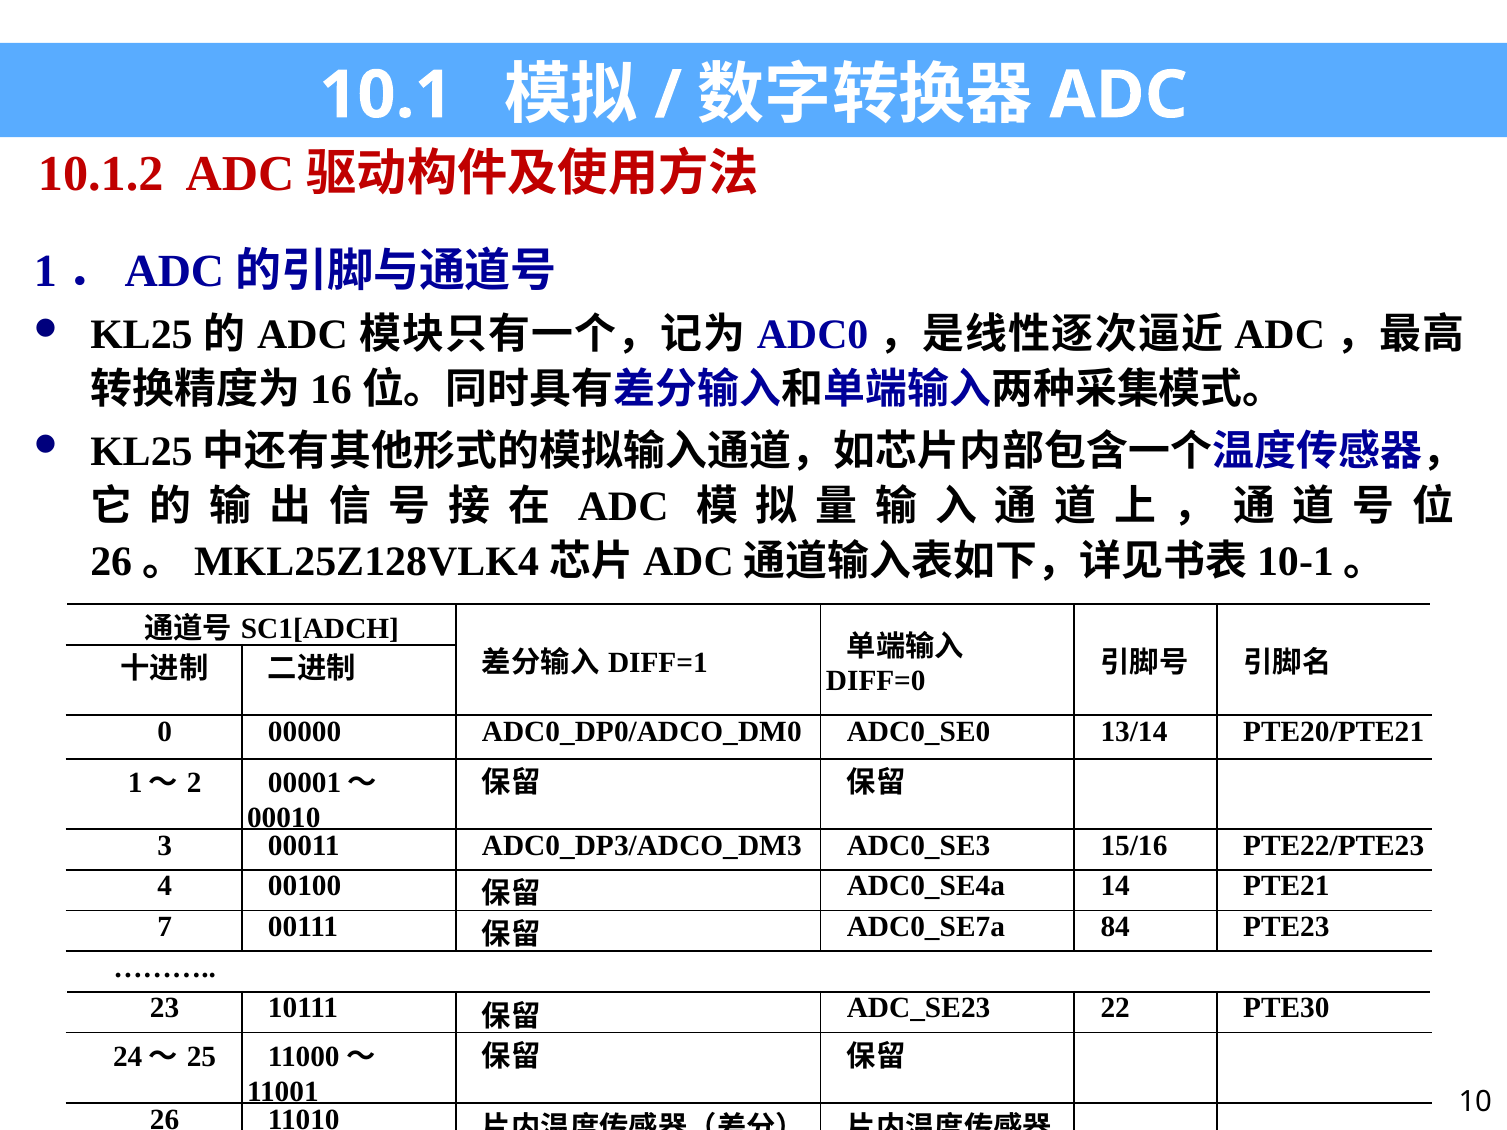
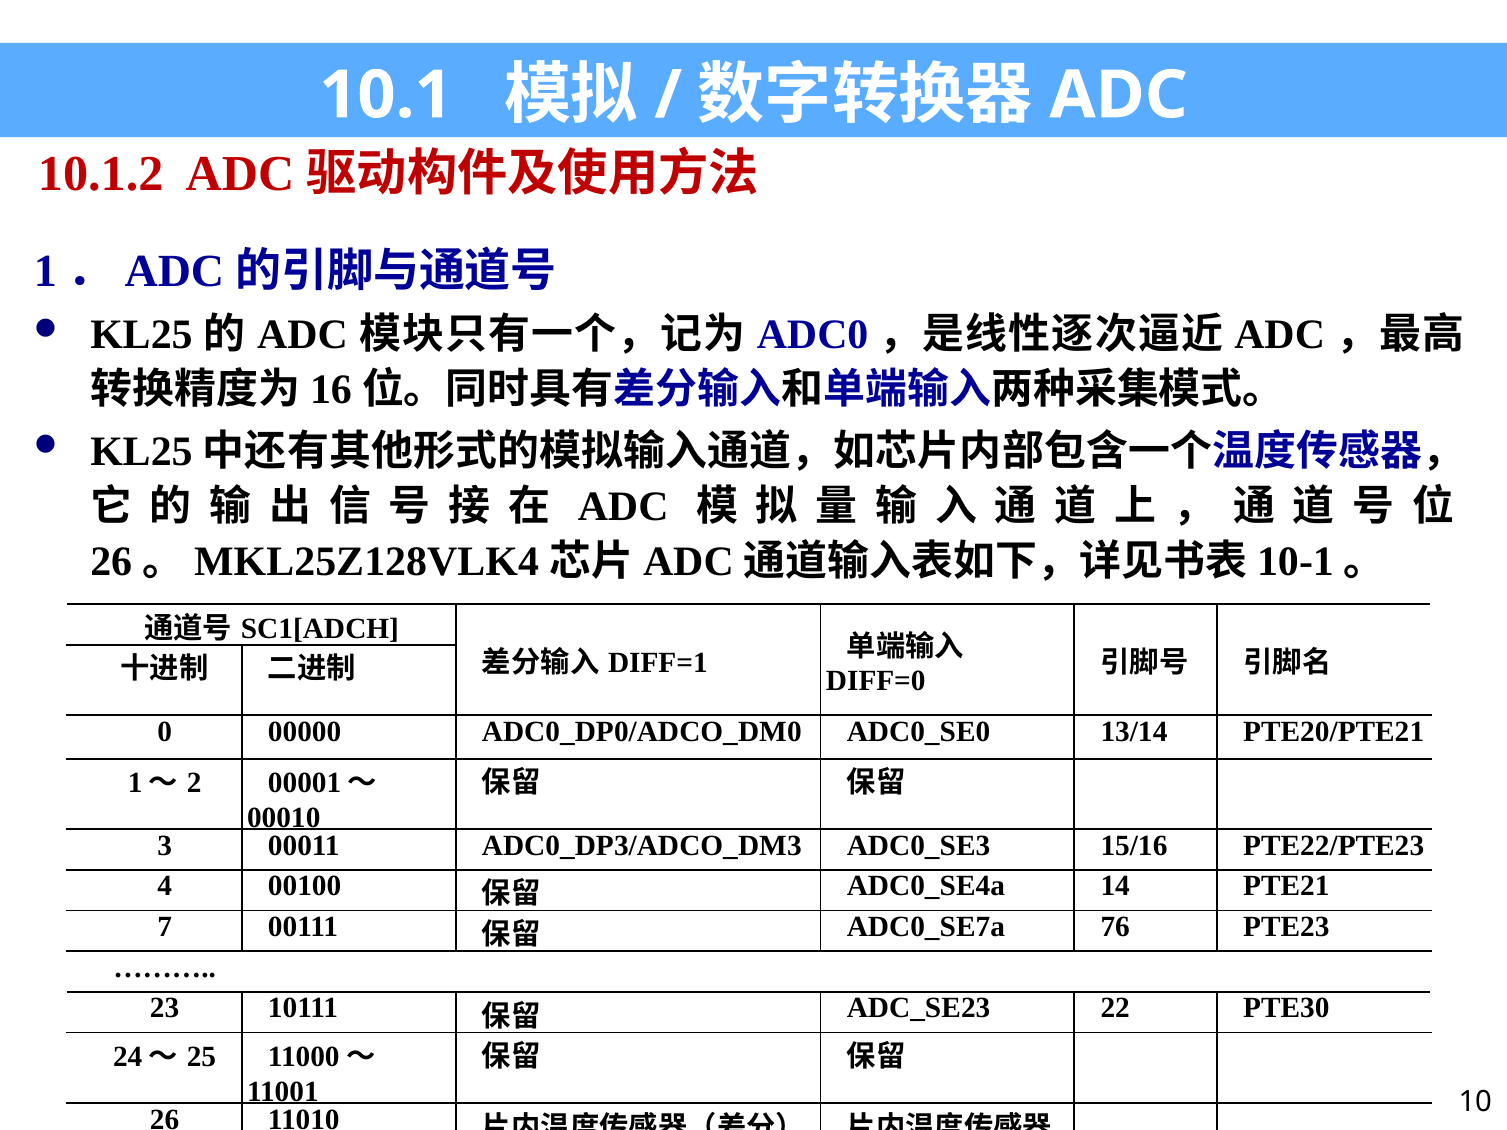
84: 84 -> 76 (1115, 927)
